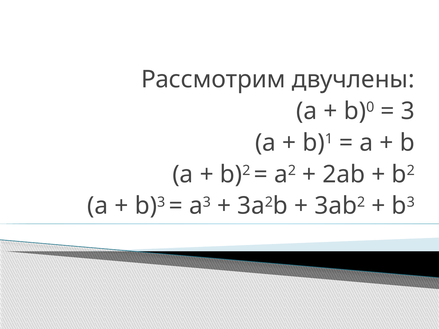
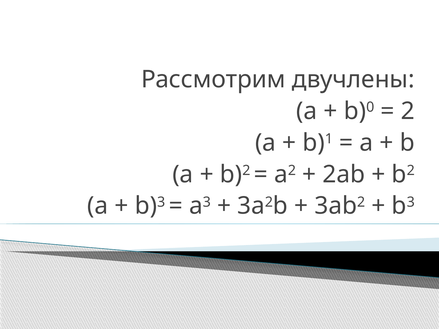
3: 3 -> 2 (408, 111)
